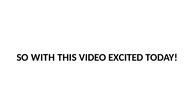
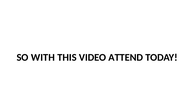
EXCITED: EXCITED -> ATTEND (126, 58)
